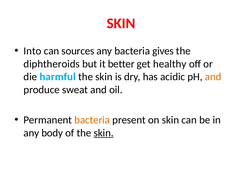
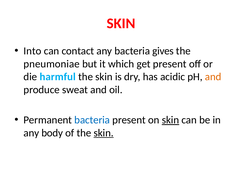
sources: sources -> contact (78, 51)
diphtheroids: diphtheroids -> pneumoniae (52, 64)
better: better -> which (121, 64)
get healthy: healthy -> present (170, 64)
bacteria colour: orange -> blue (92, 120)
skin underline: none -> present (171, 120)
